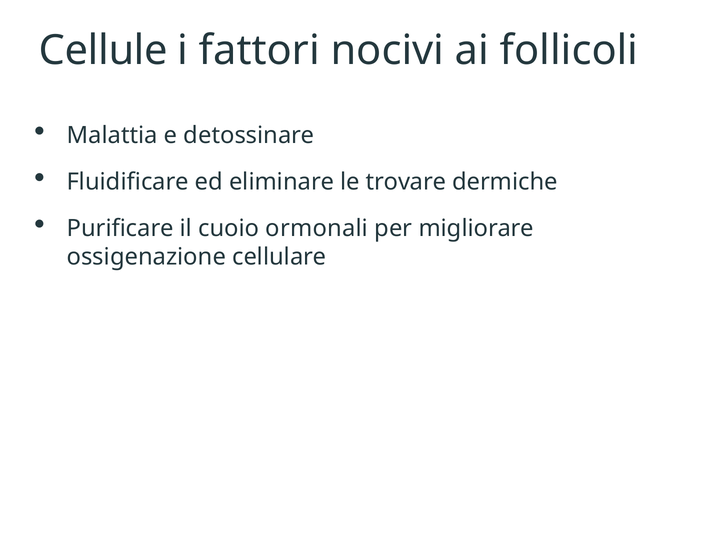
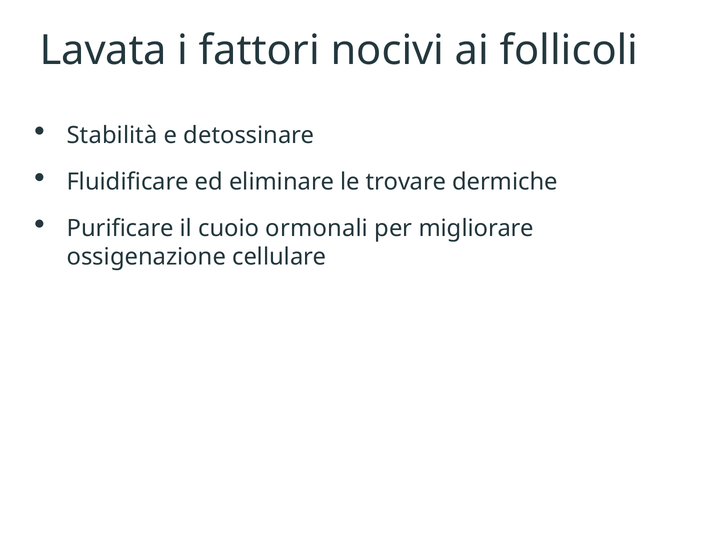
Cellule: Cellule -> Lavata (103, 51)
Malattia: Malattia -> Stabilità (112, 136)
